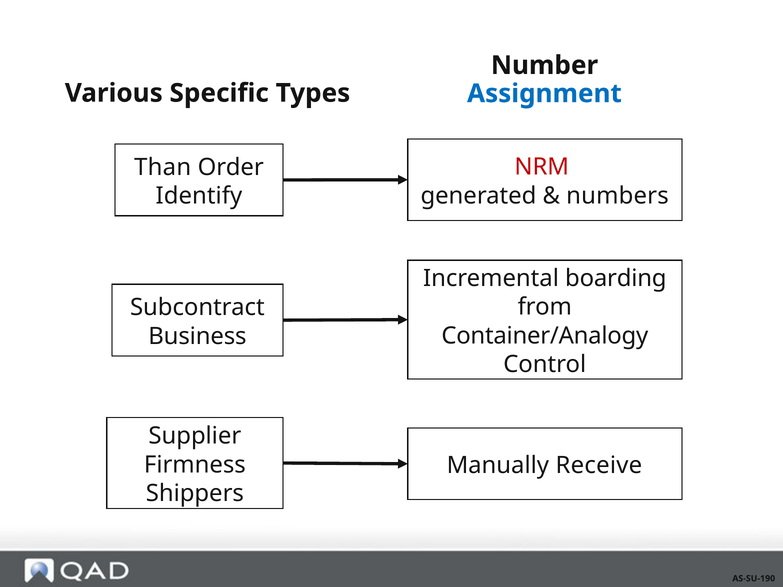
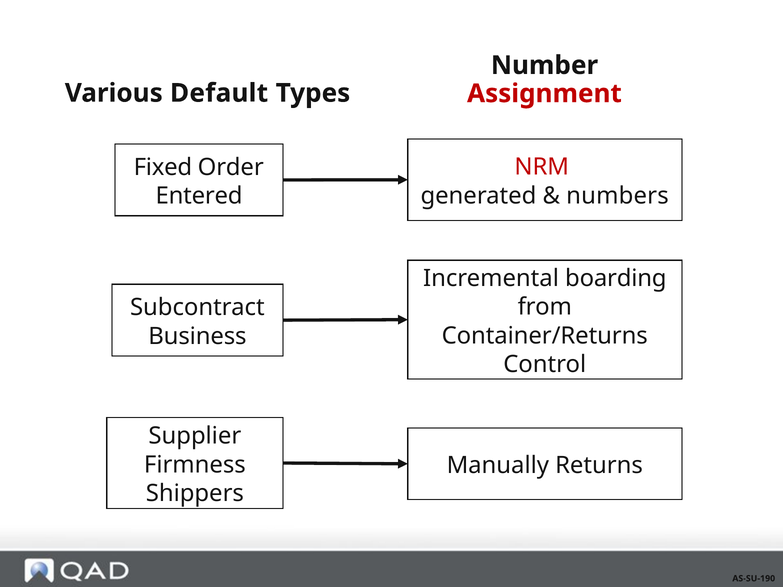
Specific: Specific -> Default (219, 93)
Assignment colour: blue -> red (544, 94)
Than: Than -> Fixed (163, 167)
Identify: Identify -> Entered (199, 196)
Container/Analogy: Container/Analogy -> Container/Returns (545, 336)
Receive: Receive -> Returns (599, 466)
